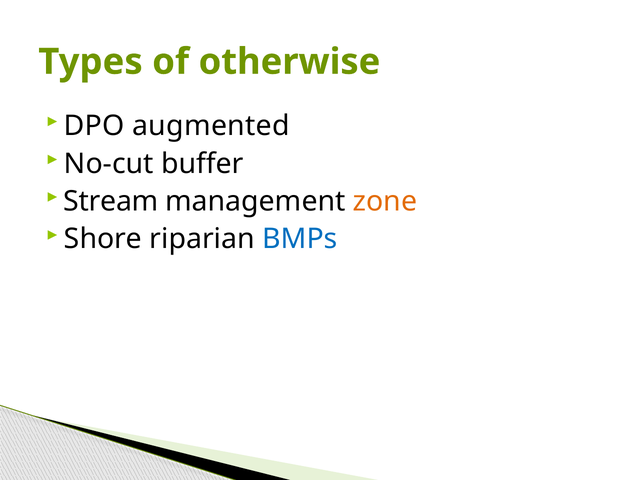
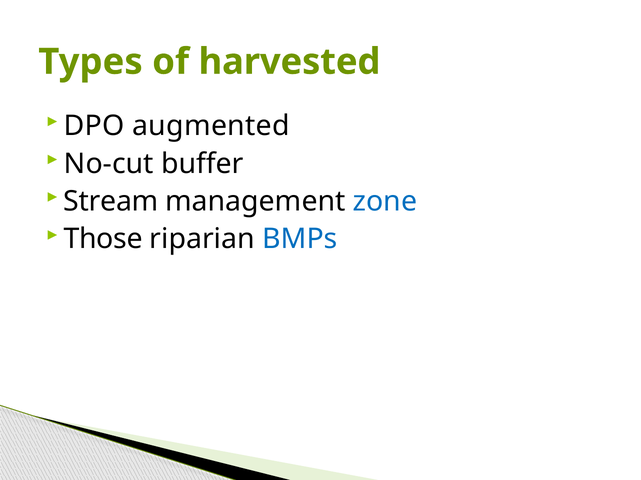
otherwise: otherwise -> harvested (290, 62)
zone colour: orange -> blue (385, 202)
Shore: Shore -> Those (103, 239)
